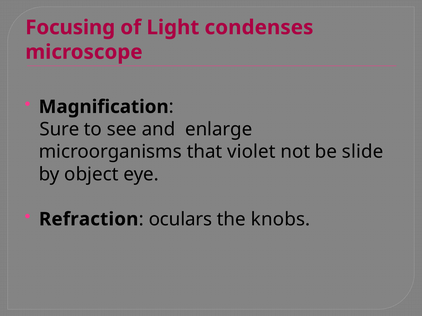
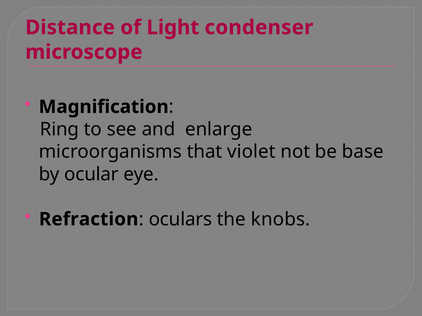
Focusing: Focusing -> Distance (70, 28)
condenses: condenses -> condenser (259, 28)
Sure: Sure -> Ring (59, 129)
slide: slide -> base (363, 152)
object: object -> ocular (92, 174)
